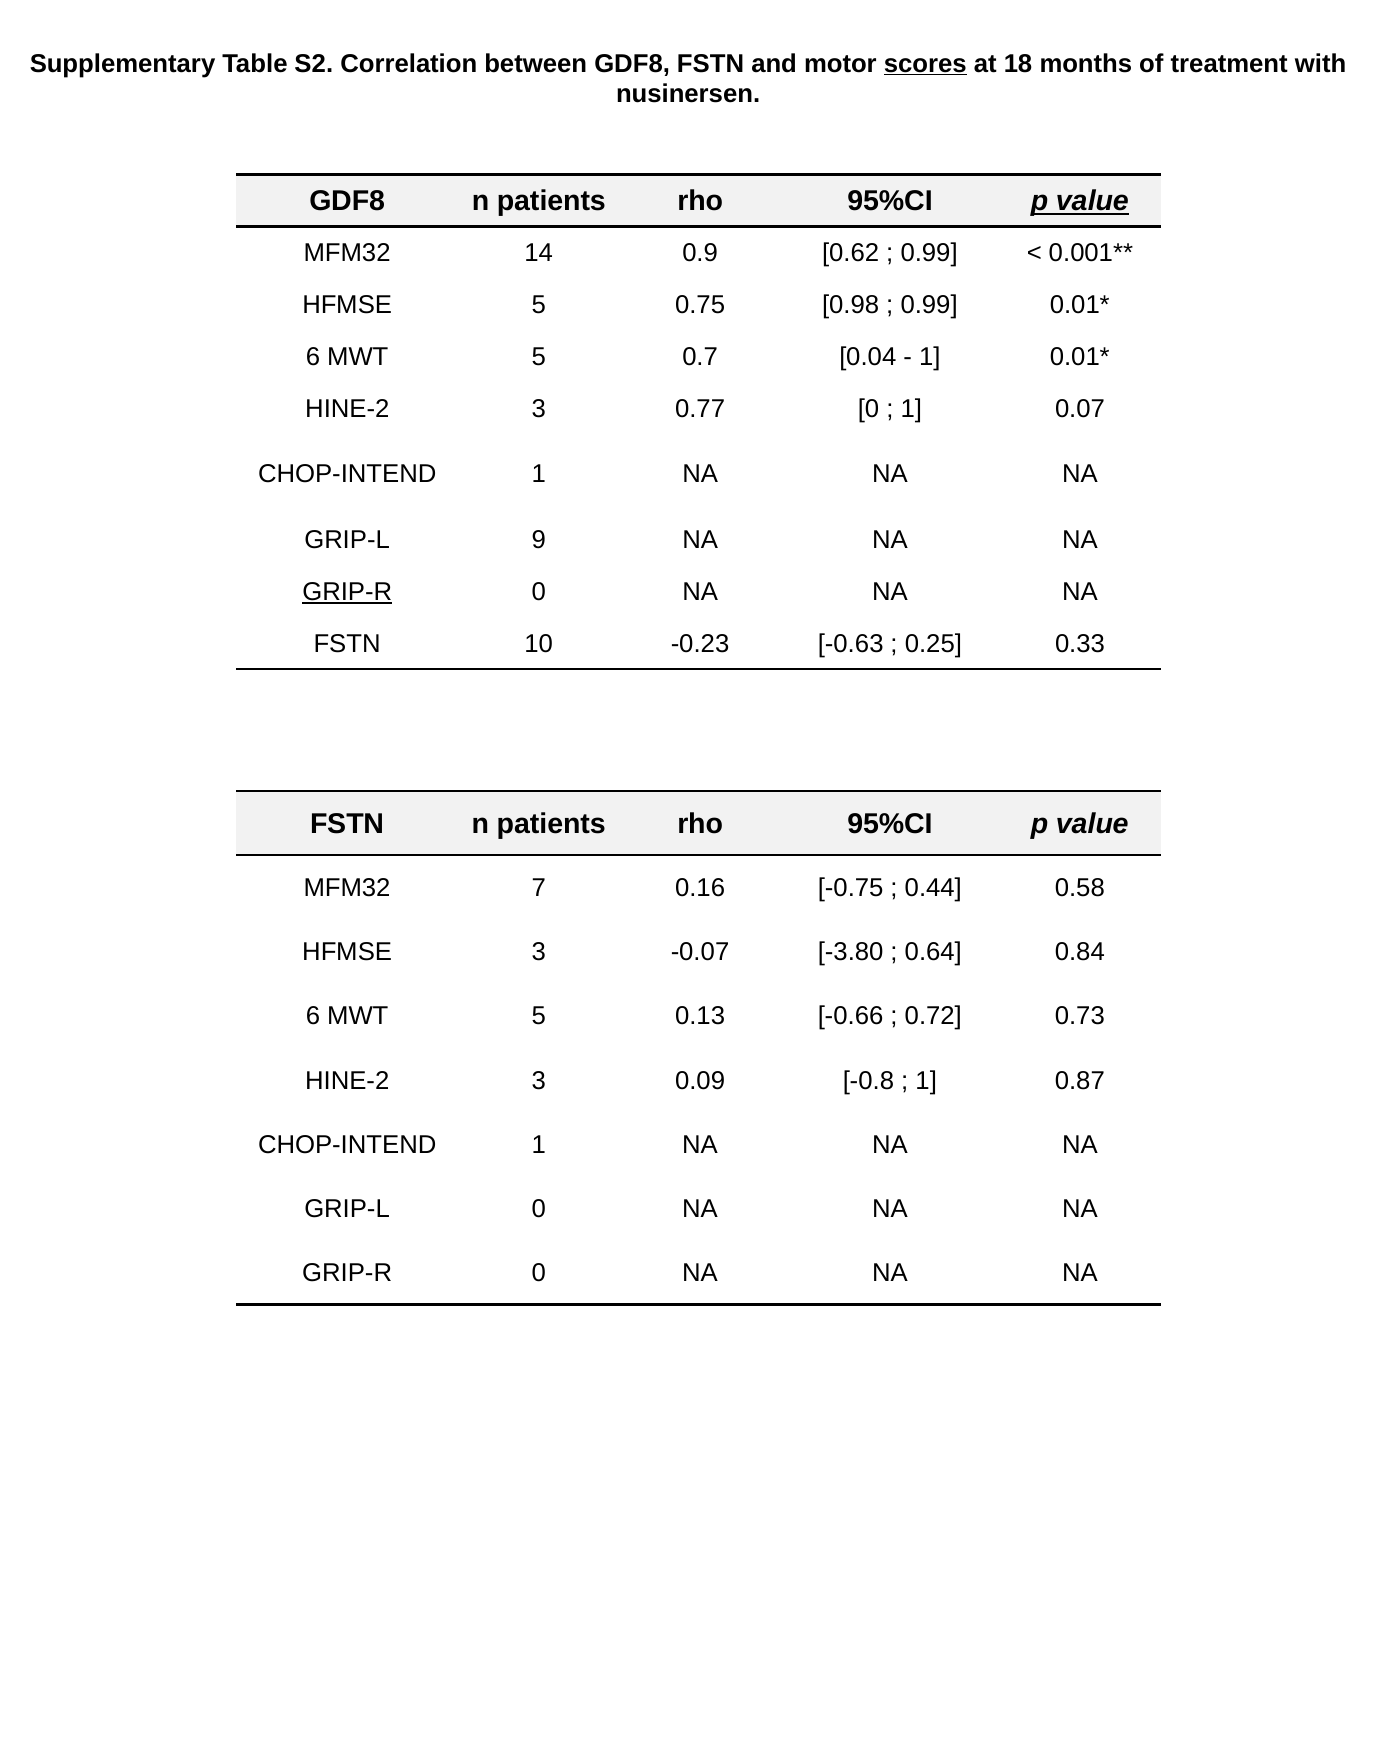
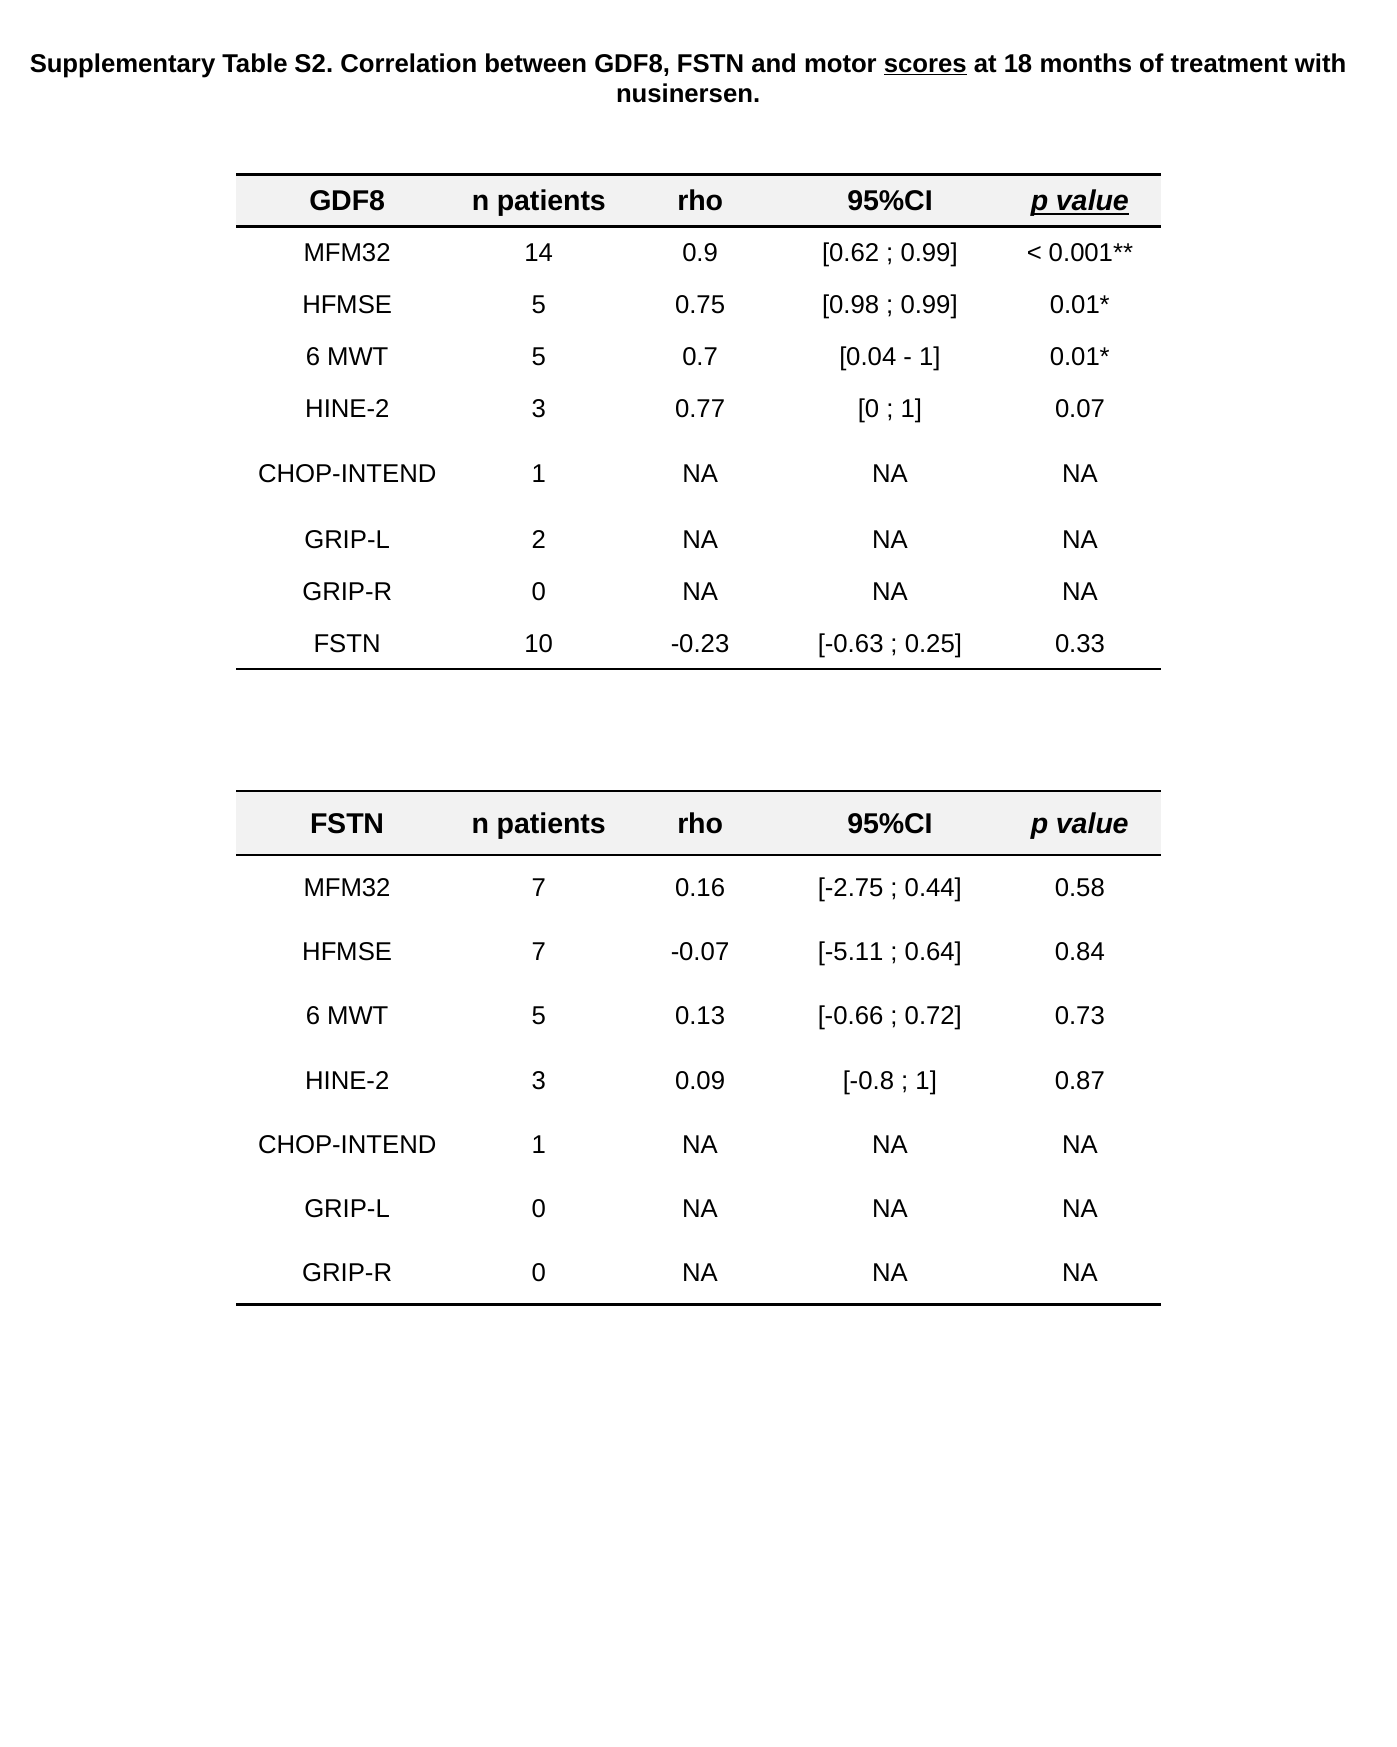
9: 9 -> 2 (539, 540)
GRIP-R underline: present -> none (347, 592)
-0.75: -0.75 -> -2.75 (851, 888)
HFMSE 3: 3 -> 7 (539, 952)
-3.80: -3.80 -> -5.11 (851, 952)
